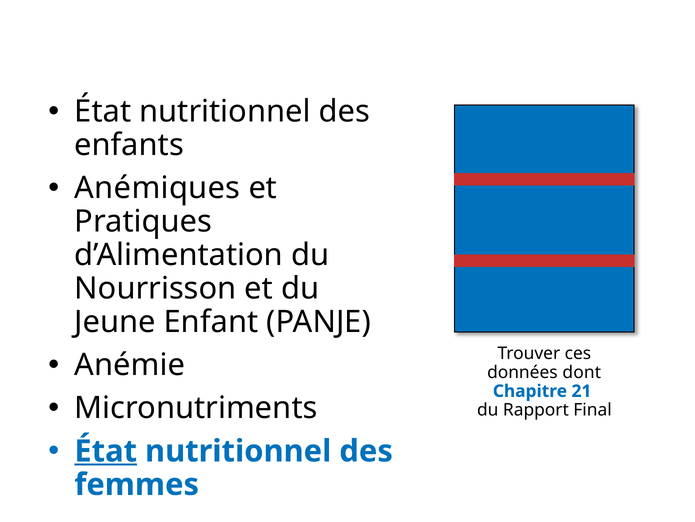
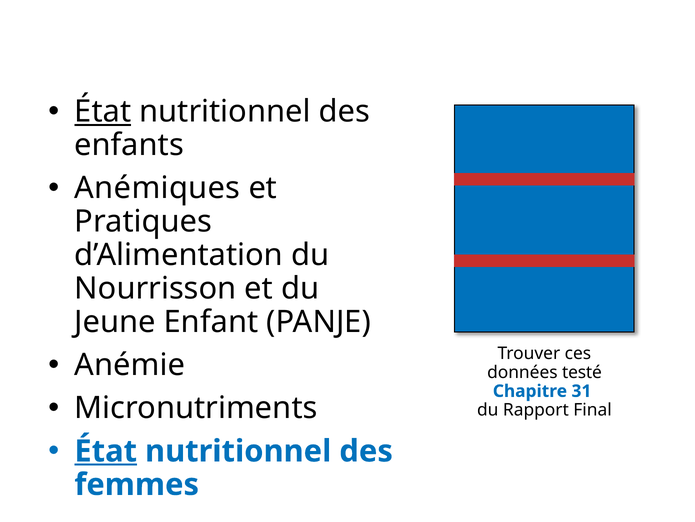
État underline: none -> present (103, 112)
dont: dont -> testé (582, 372)
21: 21 -> 31 (581, 391)
